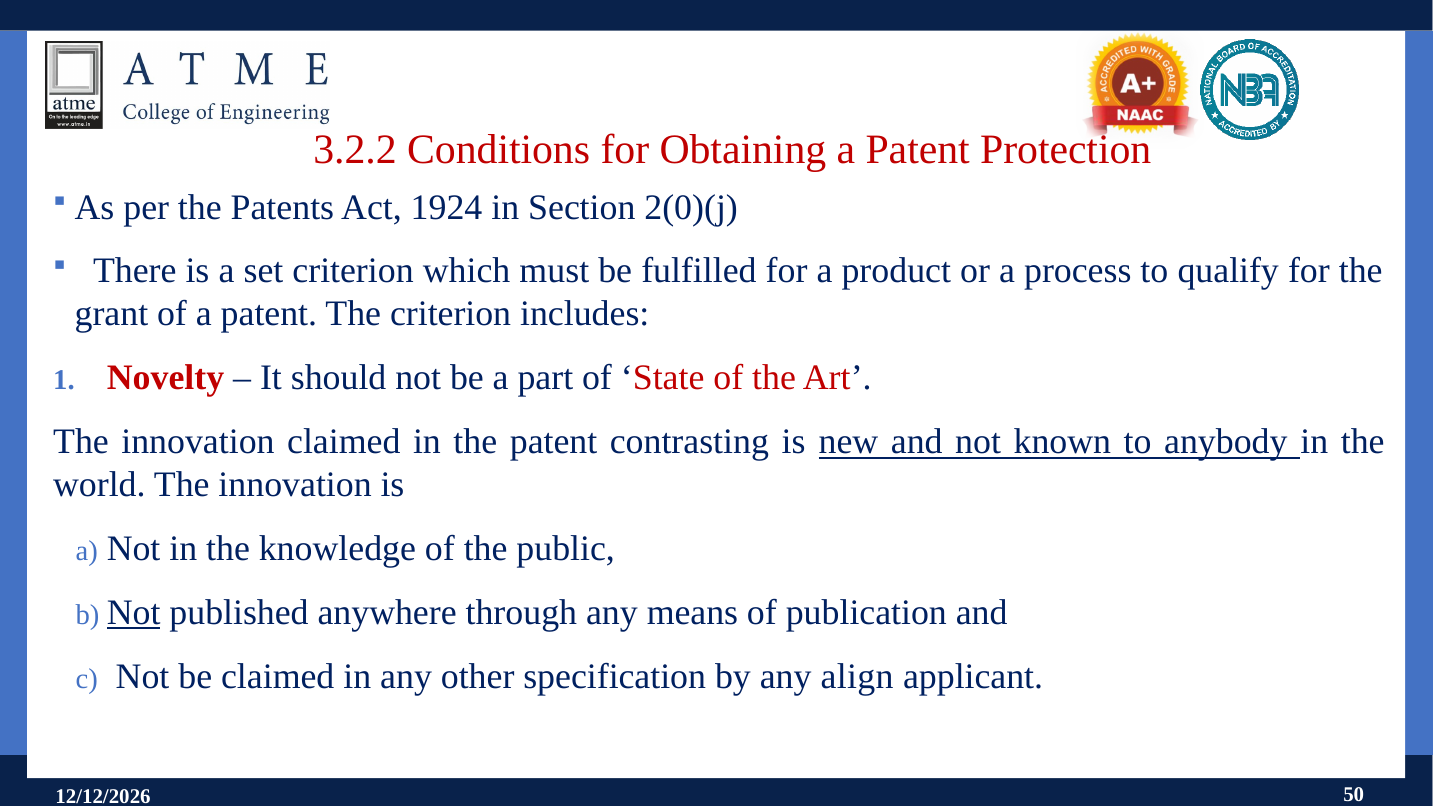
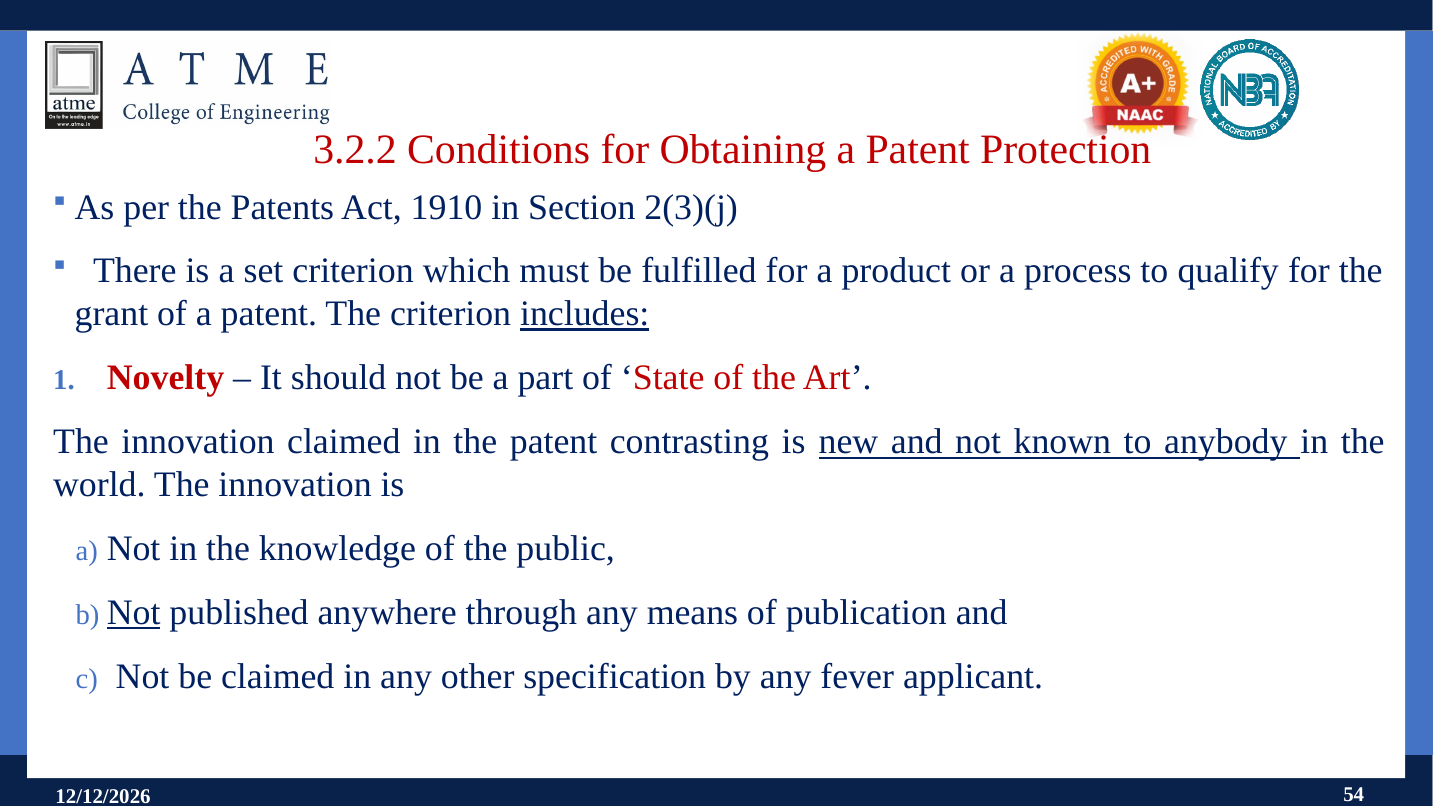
1924: 1924 -> 1910 (447, 207)
2(0)(j: 2(0)(j -> 2(3)(j (691, 207)
includes underline: none -> present (585, 314)
align: align -> fever (857, 677)
50: 50 -> 54 (1354, 794)
